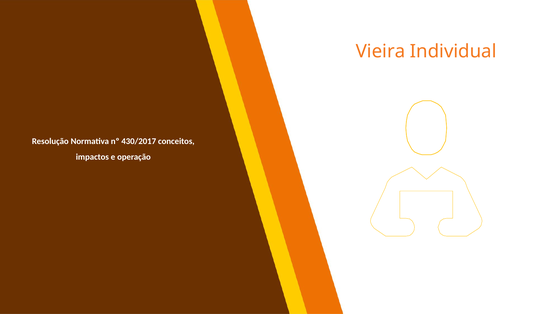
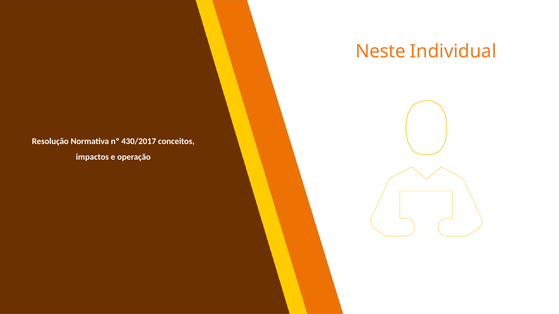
Vieira: Vieira -> Neste (381, 51)
